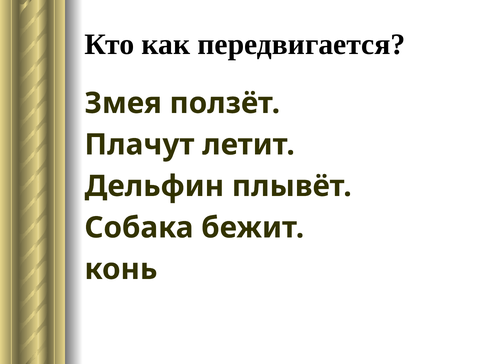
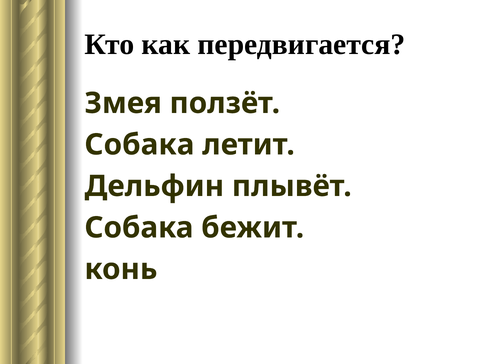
Плачут: Плачут -> Собака (139, 145)
